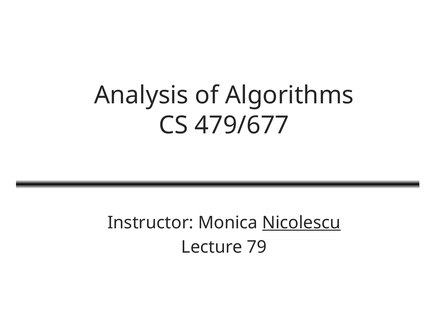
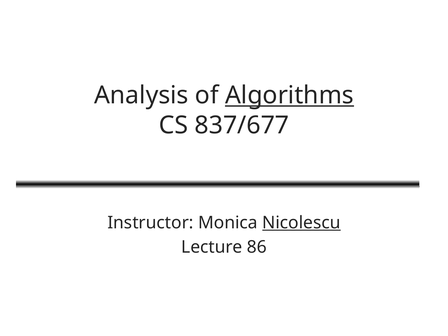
Algorithms underline: none -> present (289, 95)
479/677: 479/677 -> 837/677 (242, 125)
79: 79 -> 86 (257, 247)
